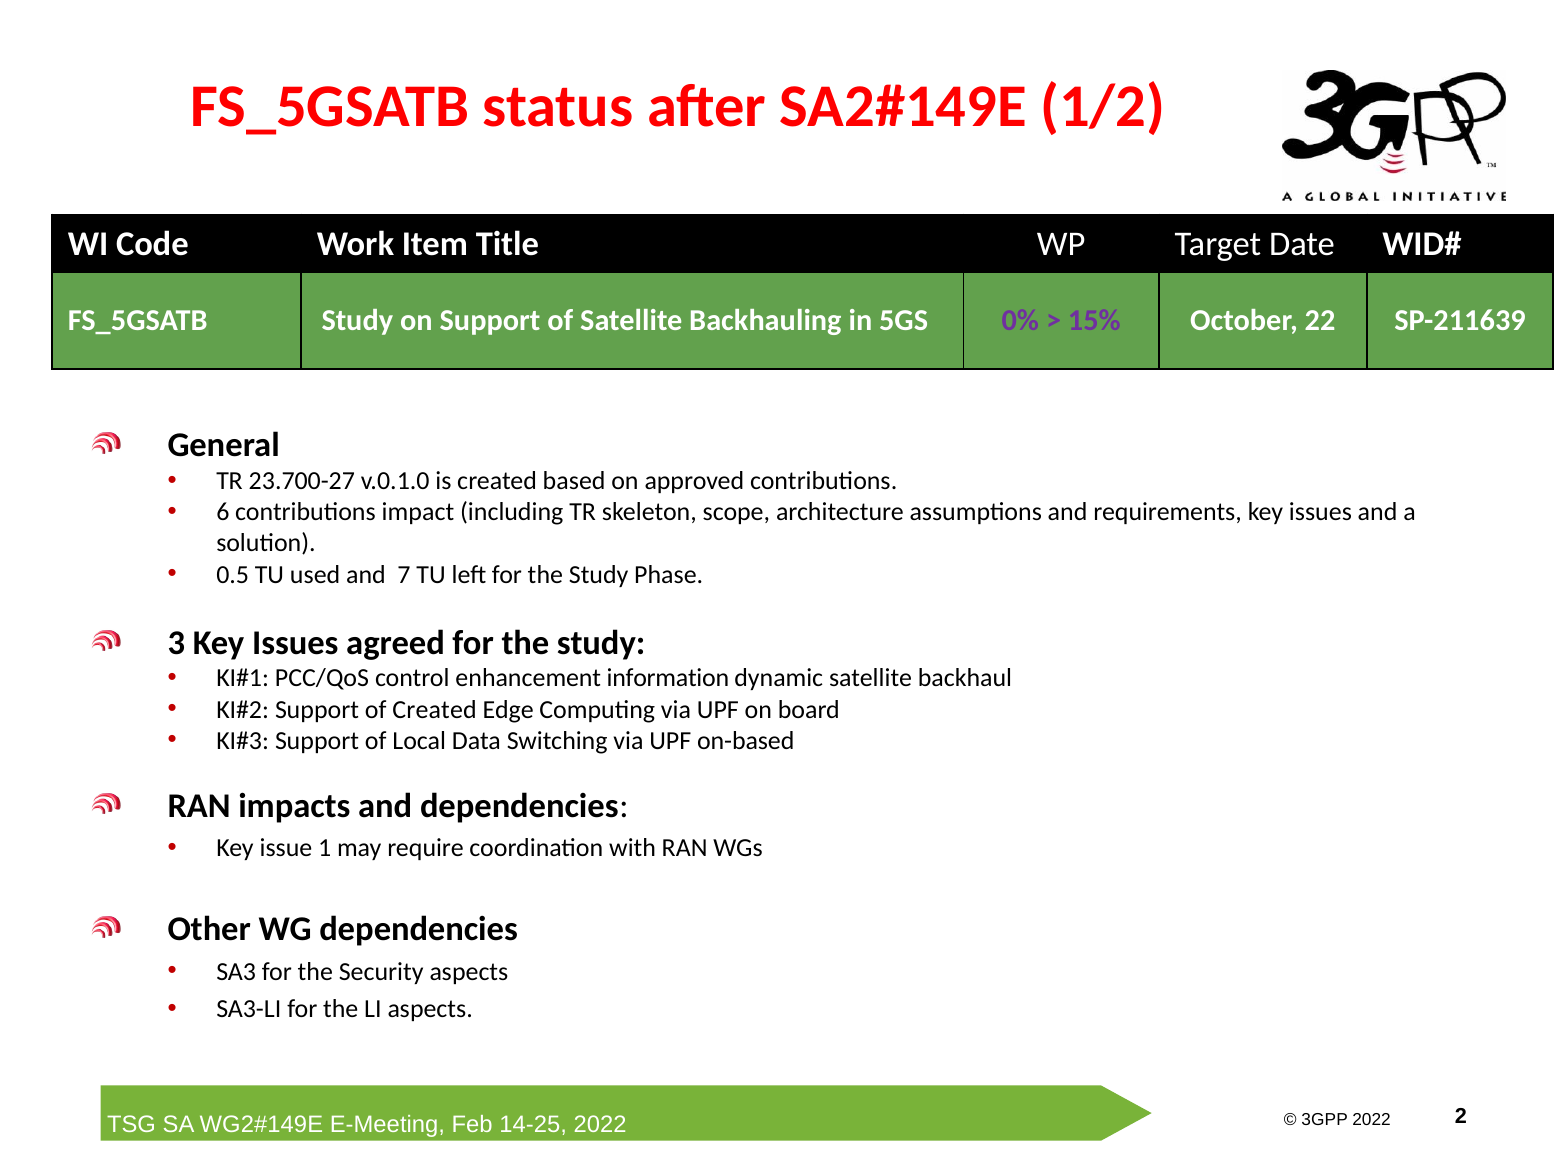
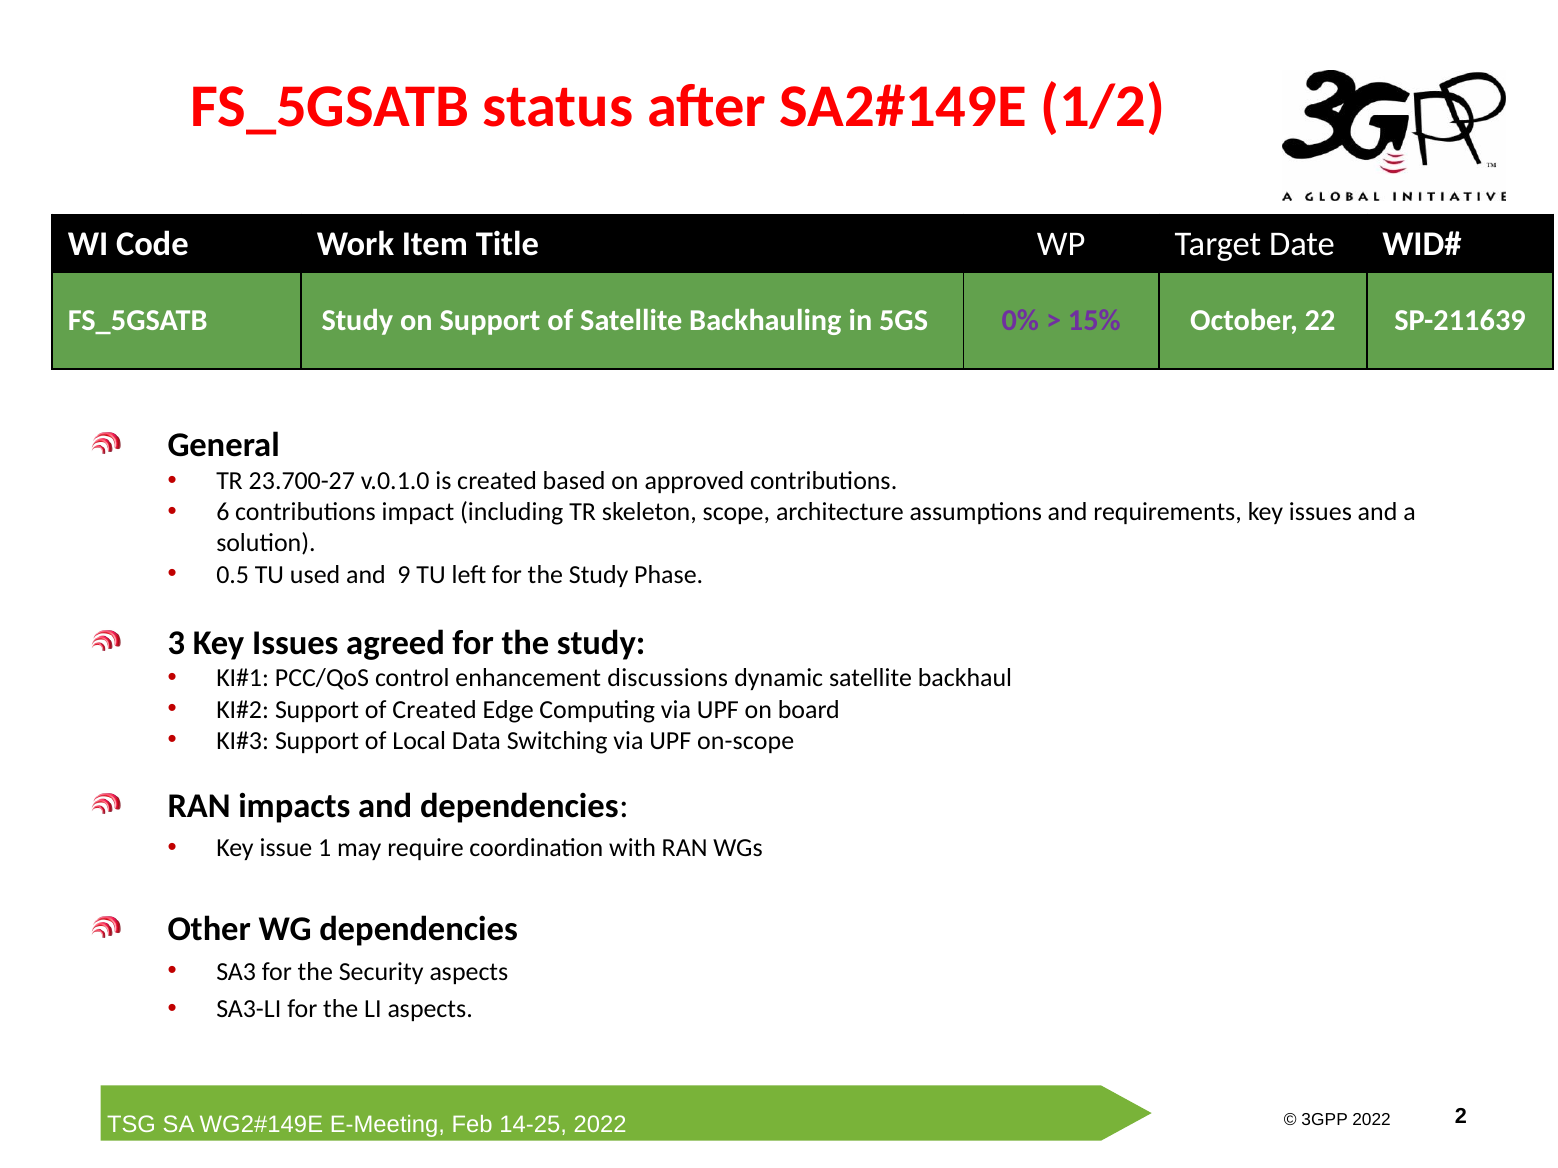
7: 7 -> 9 (404, 575)
information: information -> discussions (668, 679)
on-based: on-based -> on-scope (746, 741)
